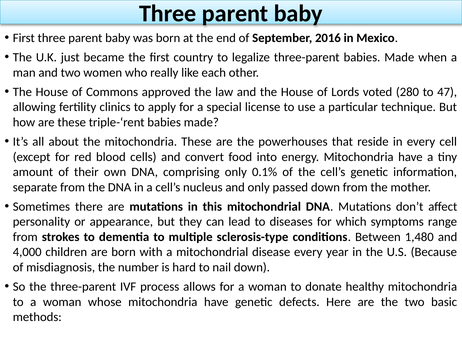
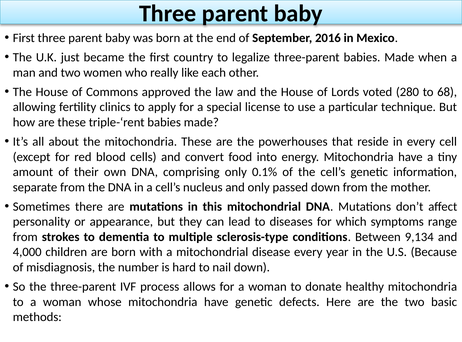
47: 47 -> 68 (447, 92)
1,480: 1,480 -> 9,134 (419, 237)
